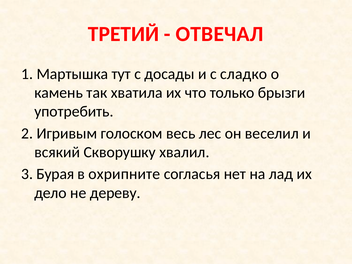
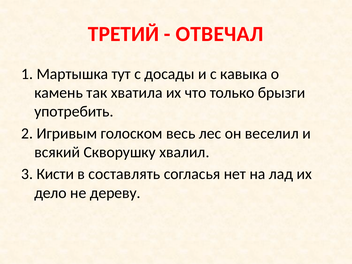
сладко: сладко -> кавыка (244, 74)
Бурая: Бурая -> Кисти (55, 174)
охрипните: охрипните -> составлять (124, 174)
